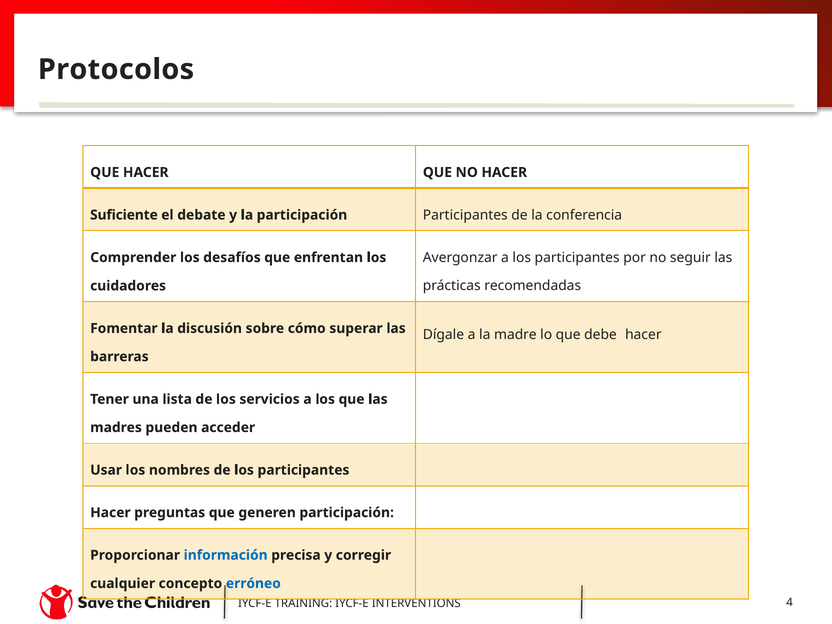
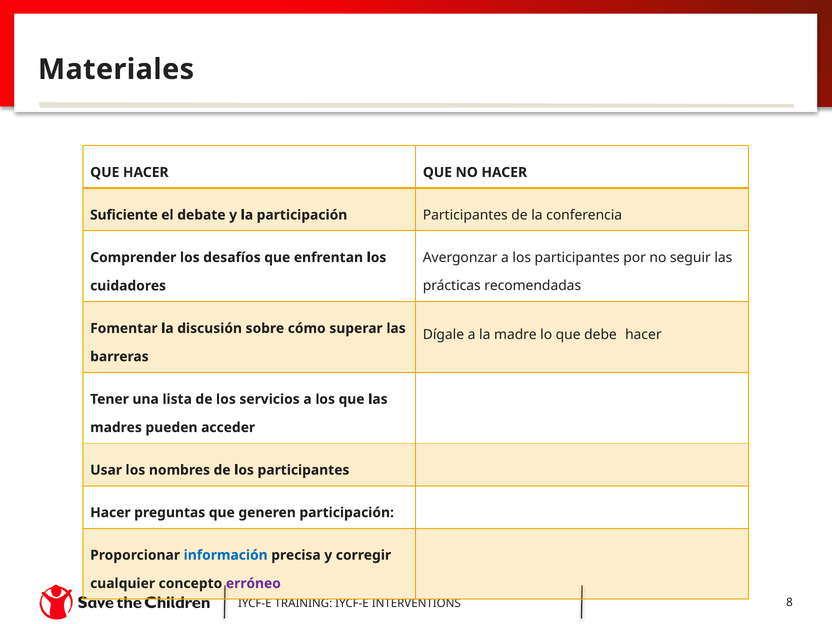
Protocolos: Protocolos -> Materiales (116, 69)
erróneo colour: blue -> purple (253, 583)
4: 4 -> 8 (790, 602)
